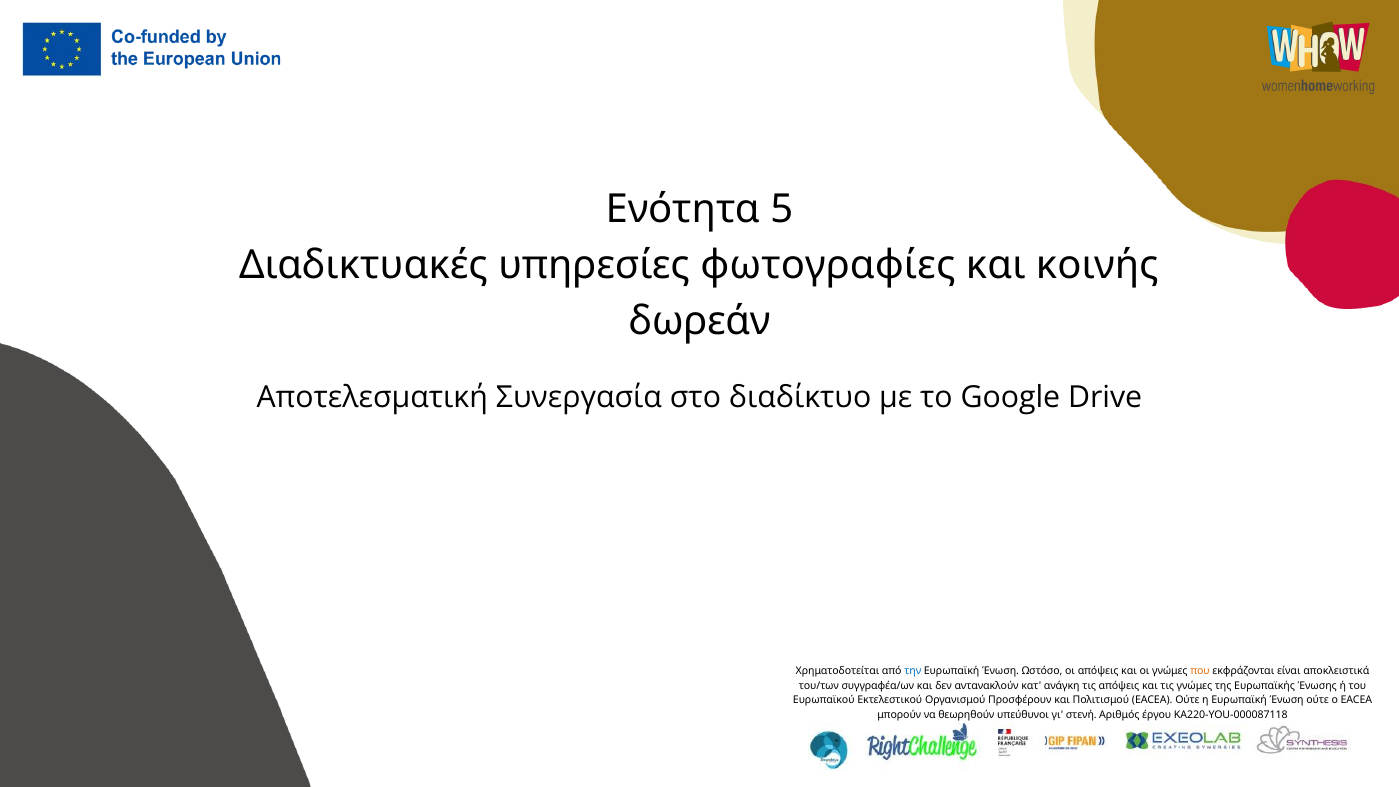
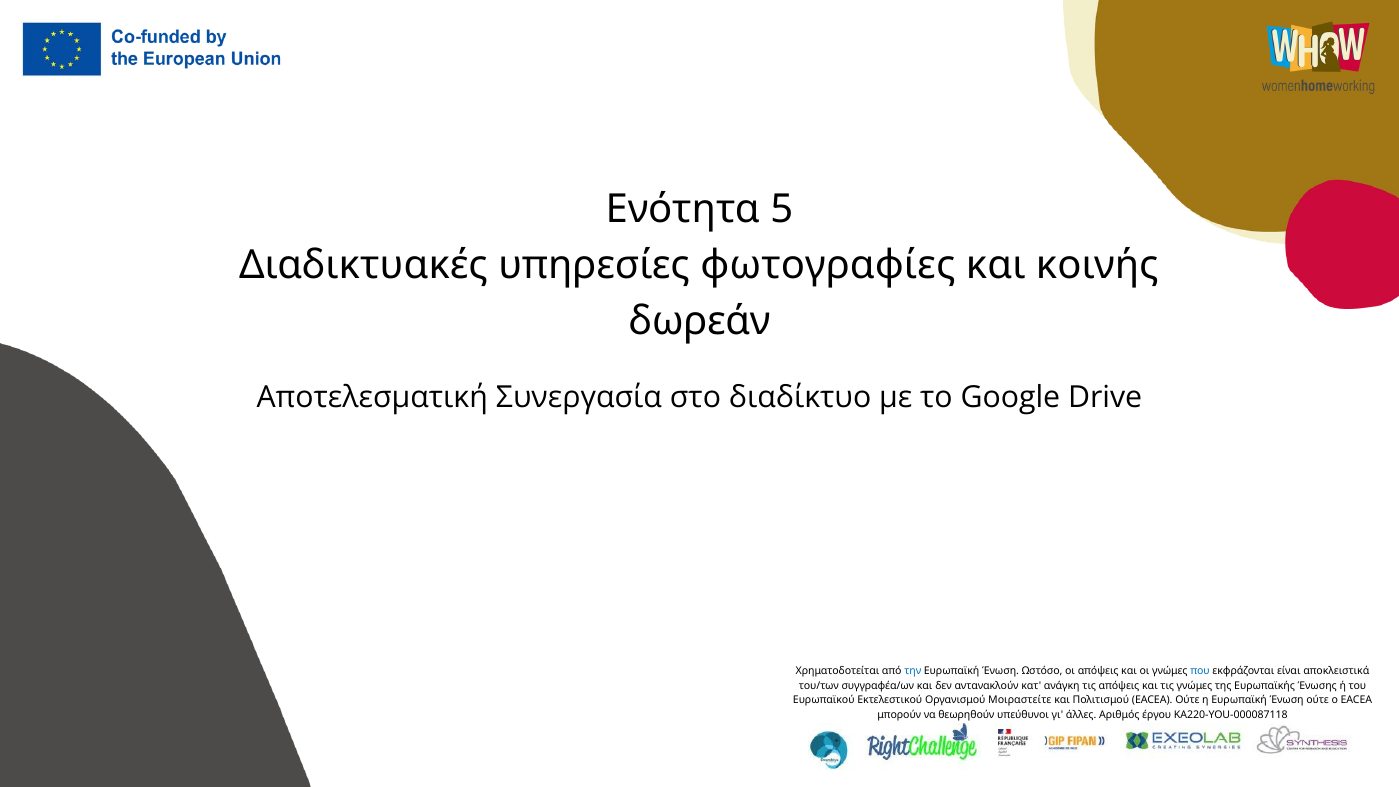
που colour: orange -> blue (1200, 671)
Προσφέρουν: Προσφέρουν -> Μοιραστείτε (1020, 700)
στενή: στενή -> άλλες (1081, 715)
